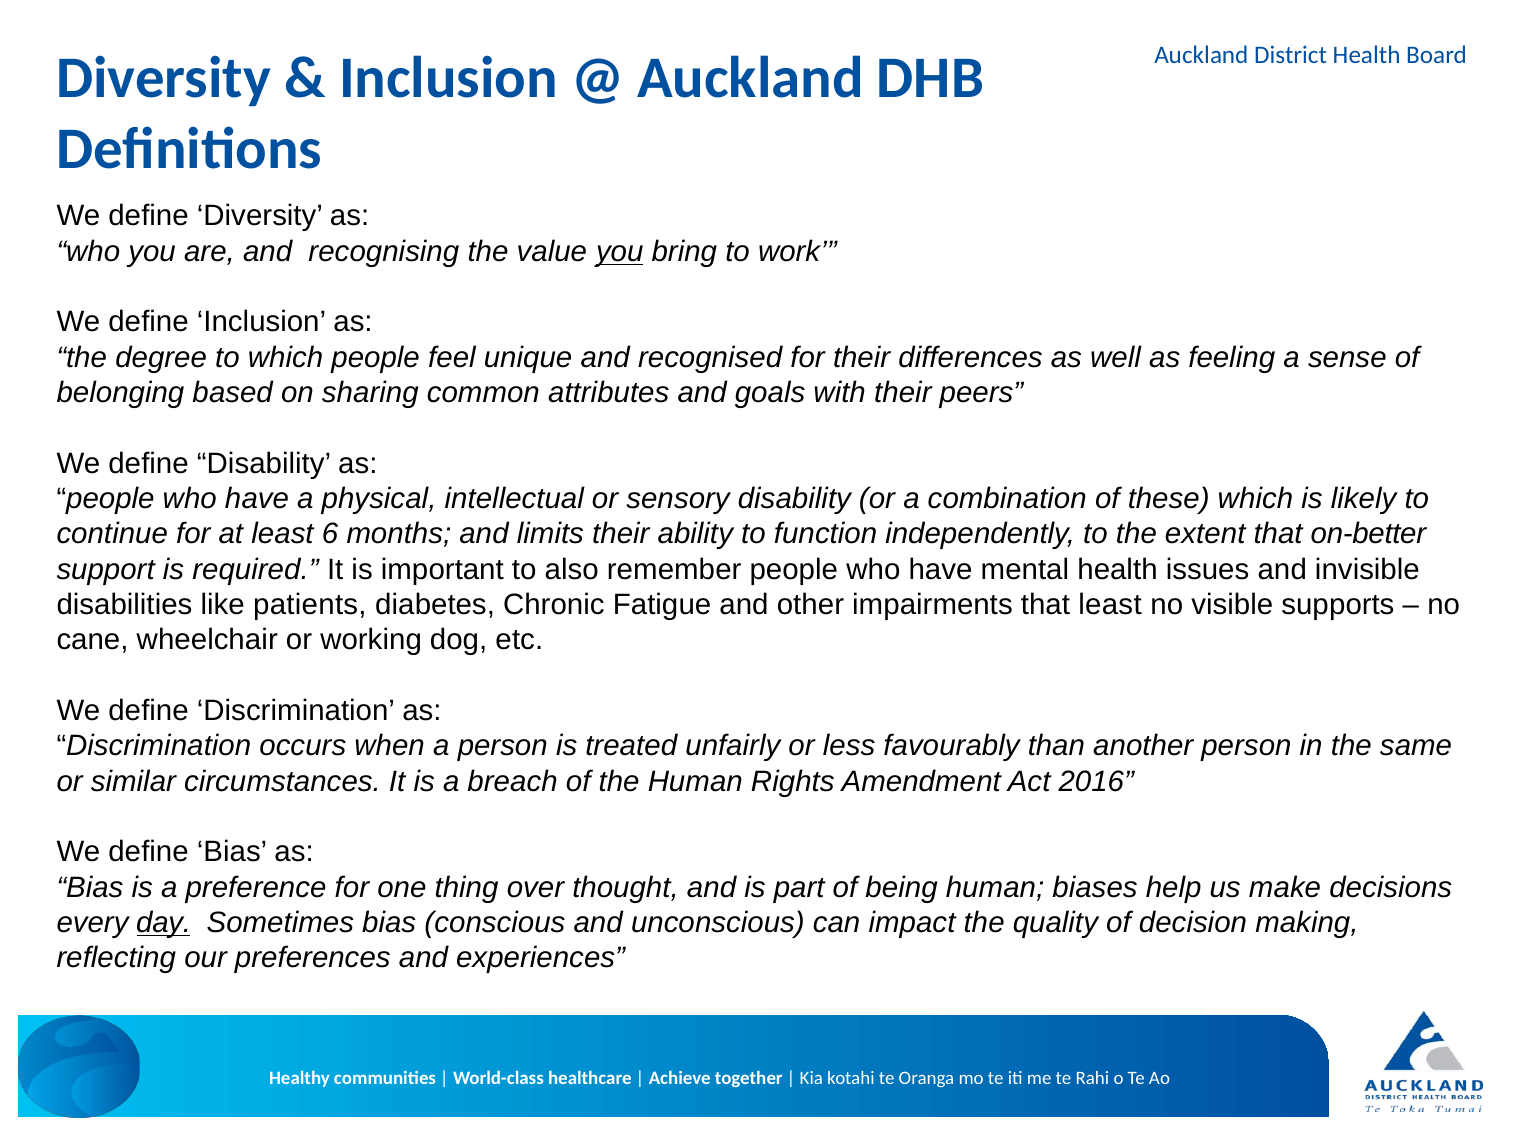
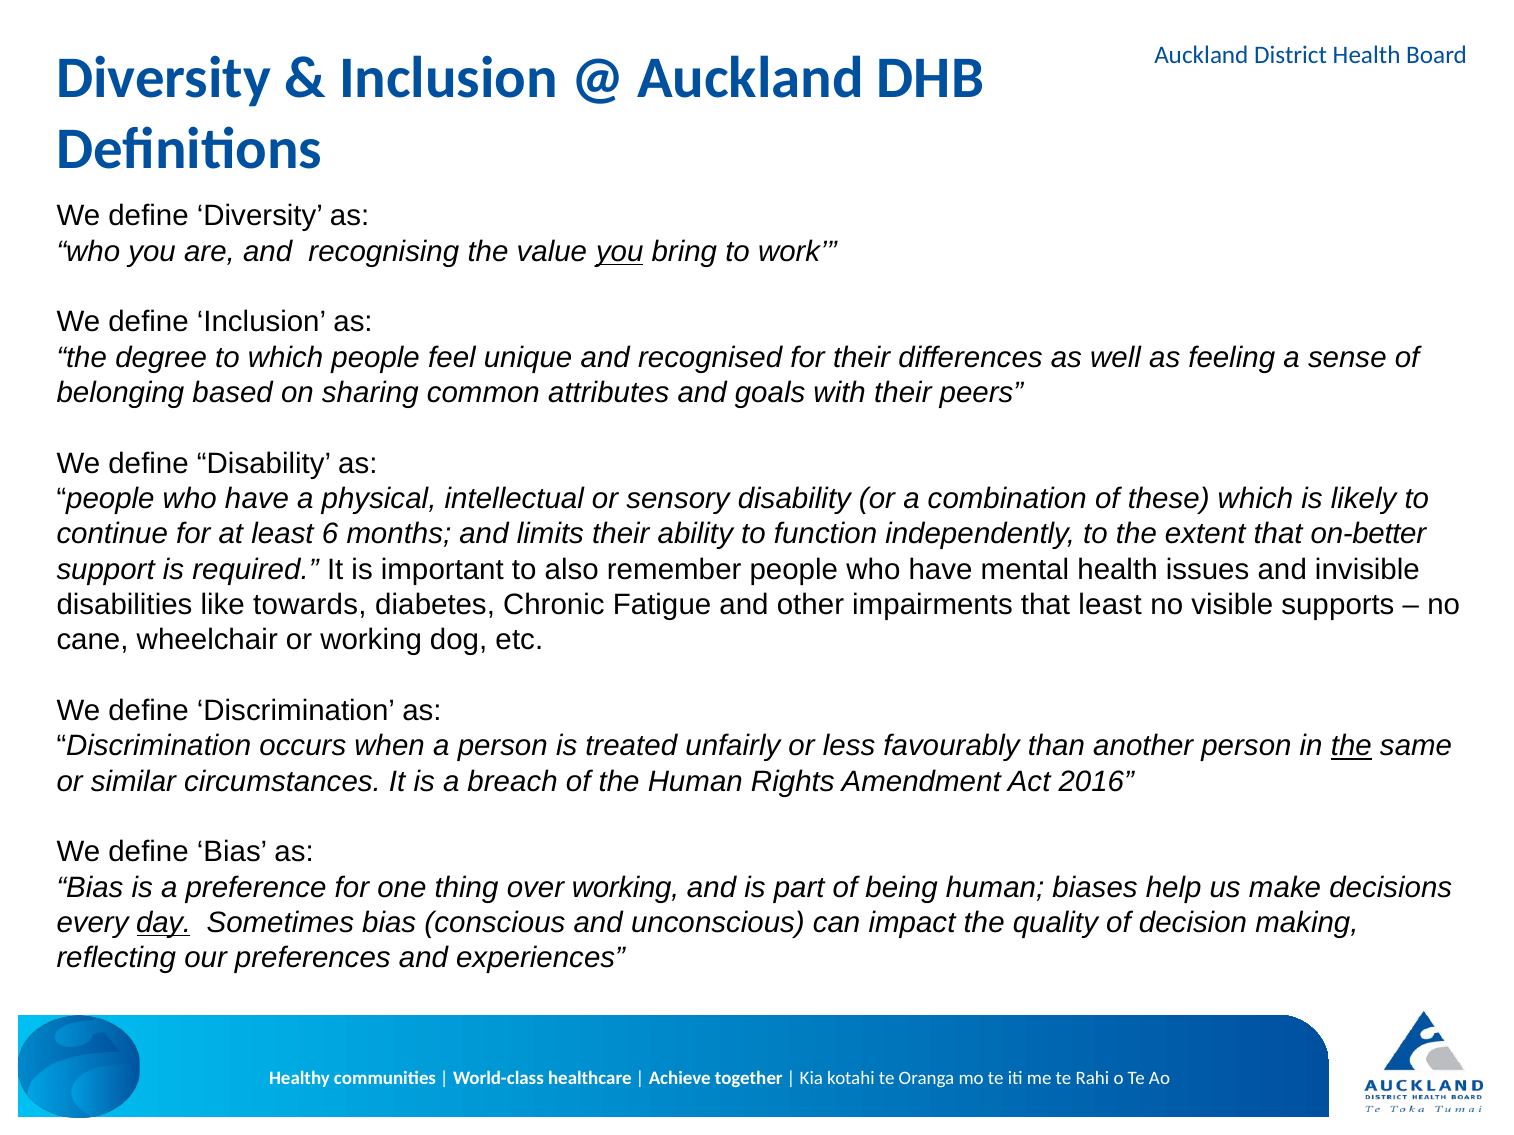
patients: patients -> towards (310, 605)
the underline: none -> present (1351, 747)
over thought: thought -> working (626, 888)
